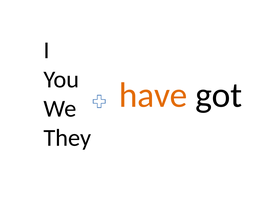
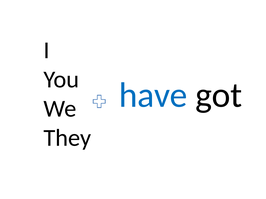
have colour: orange -> blue (153, 96)
